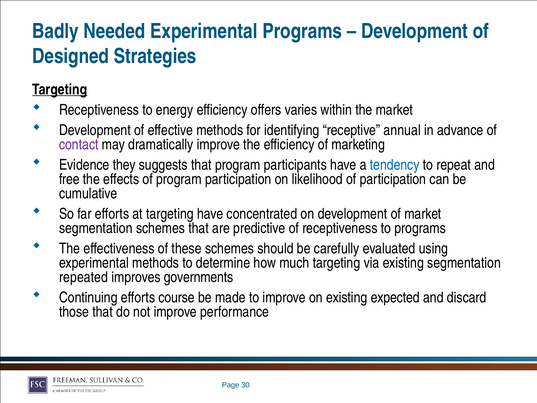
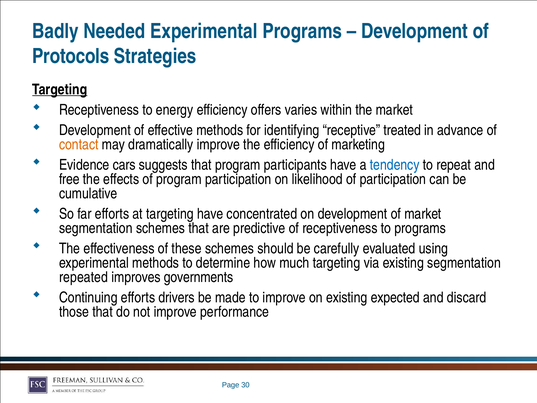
Designed: Designed -> Protocols (71, 56)
annual: annual -> treated (402, 130)
contact colour: purple -> orange (79, 145)
they: they -> cars (124, 165)
course: course -> drivers (177, 297)
